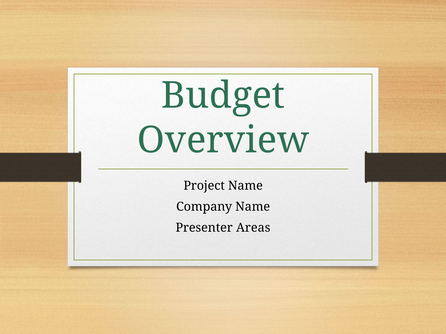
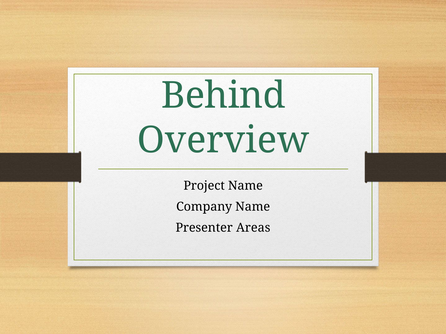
Budget: Budget -> Behind (223, 96)
